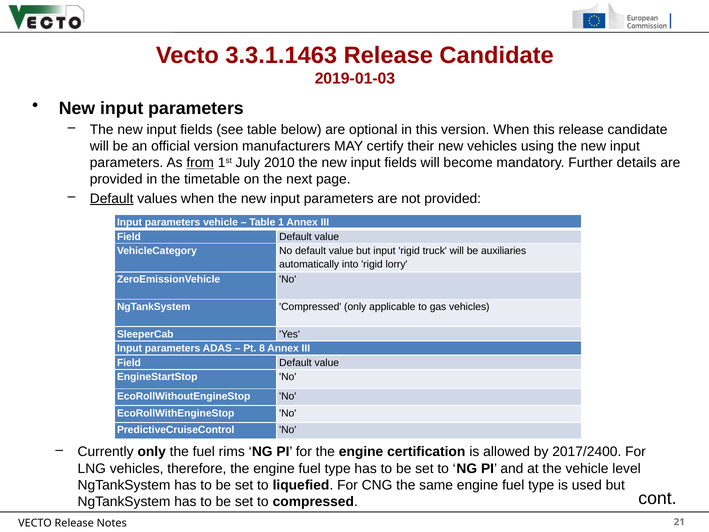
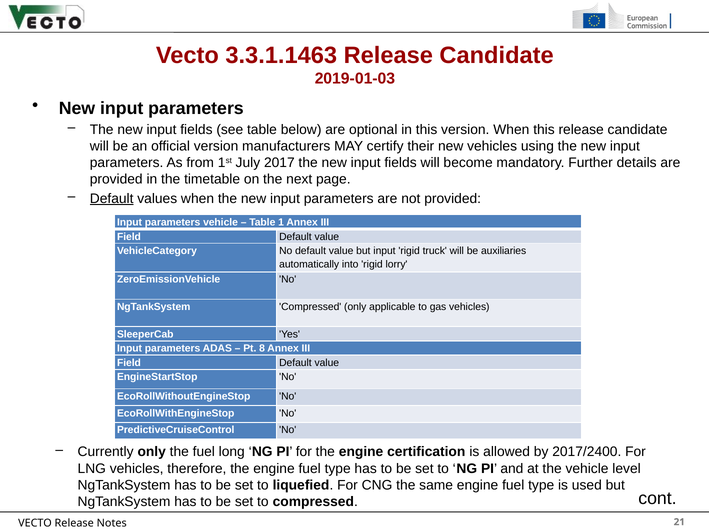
from underline: present -> none (200, 163)
2010: 2010 -> 2017 (279, 163)
rims: rims -> long (232, 452)
